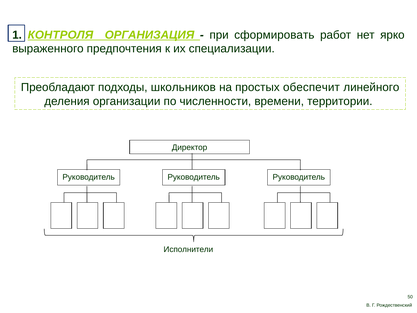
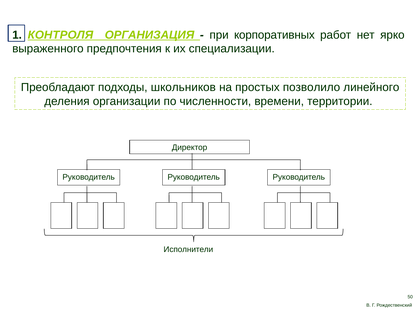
сформировать: сформировать -> корпоративных (274, 35)
обеспечит: обеспечит -> позволило (311, 87)
